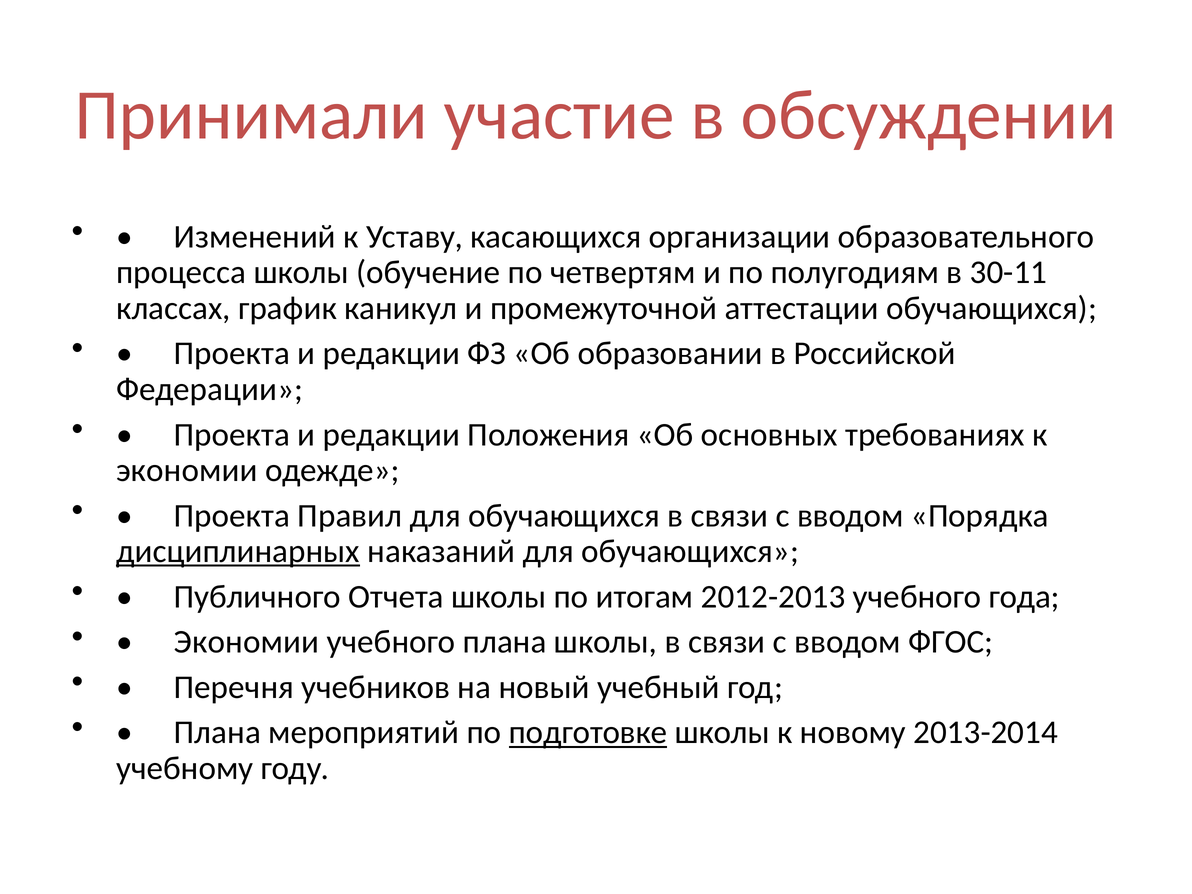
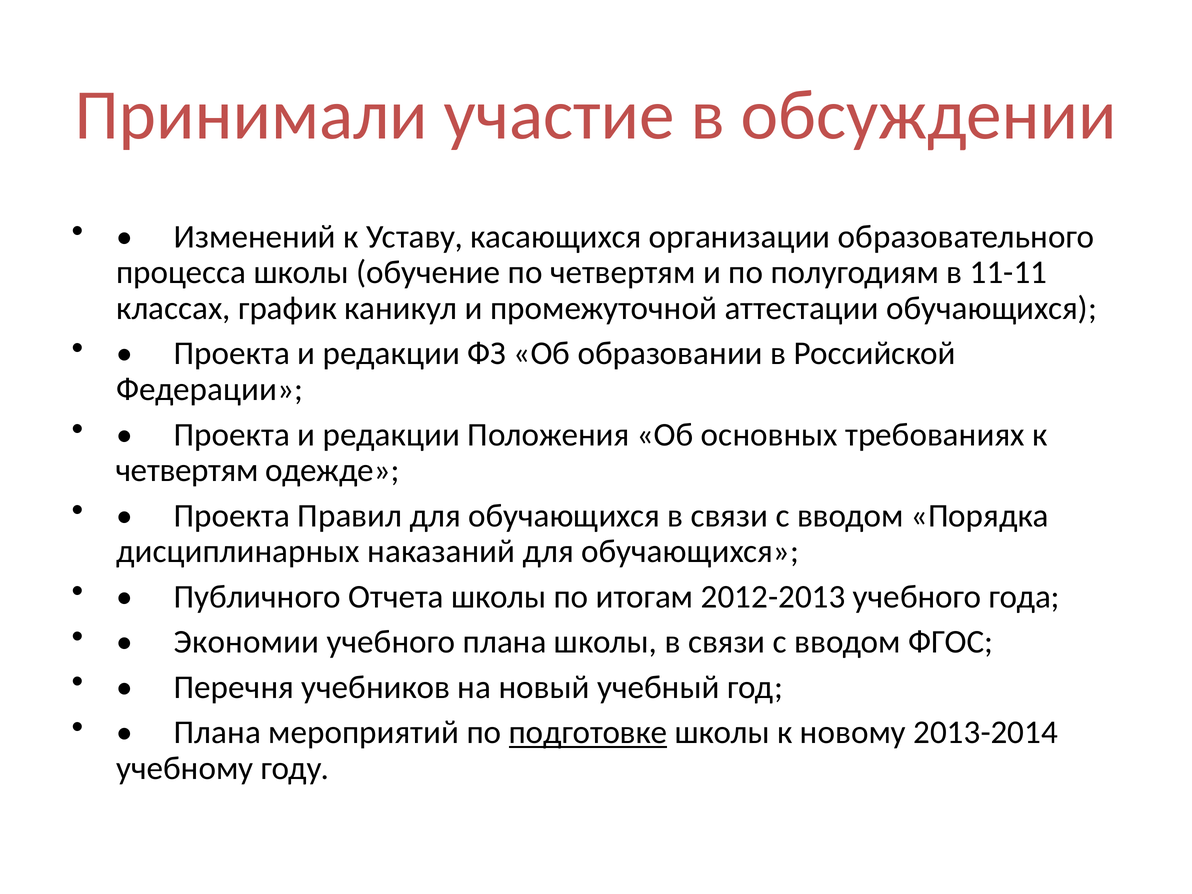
30-11: 30-11 -> 11-11 (1009, 273)
экономии: экономии -> четвертям (187, 470)
дисциплинарных underline: present -> none (238, 551)
